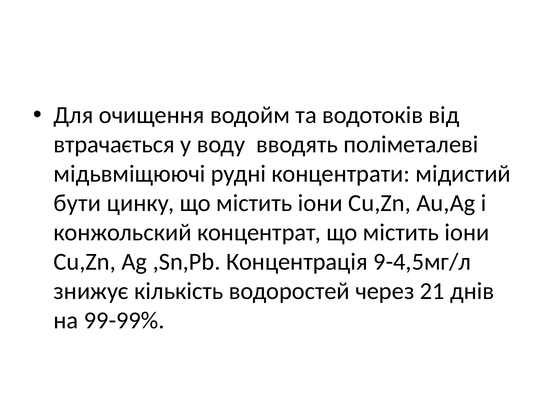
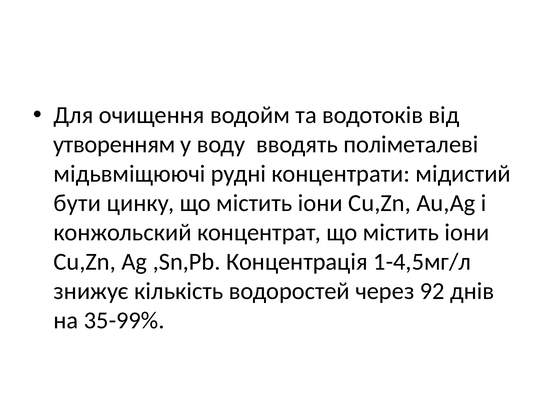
втрачається: втрачається -> утворенням (114, 145)
9-4,5мг/л: 9-4,5мг/л -> 1-4,5мг/л (422, 262)
21: 21 -> 92 (432, 291)
99-99%: 99-99% -> 35-99% (124, 321)
